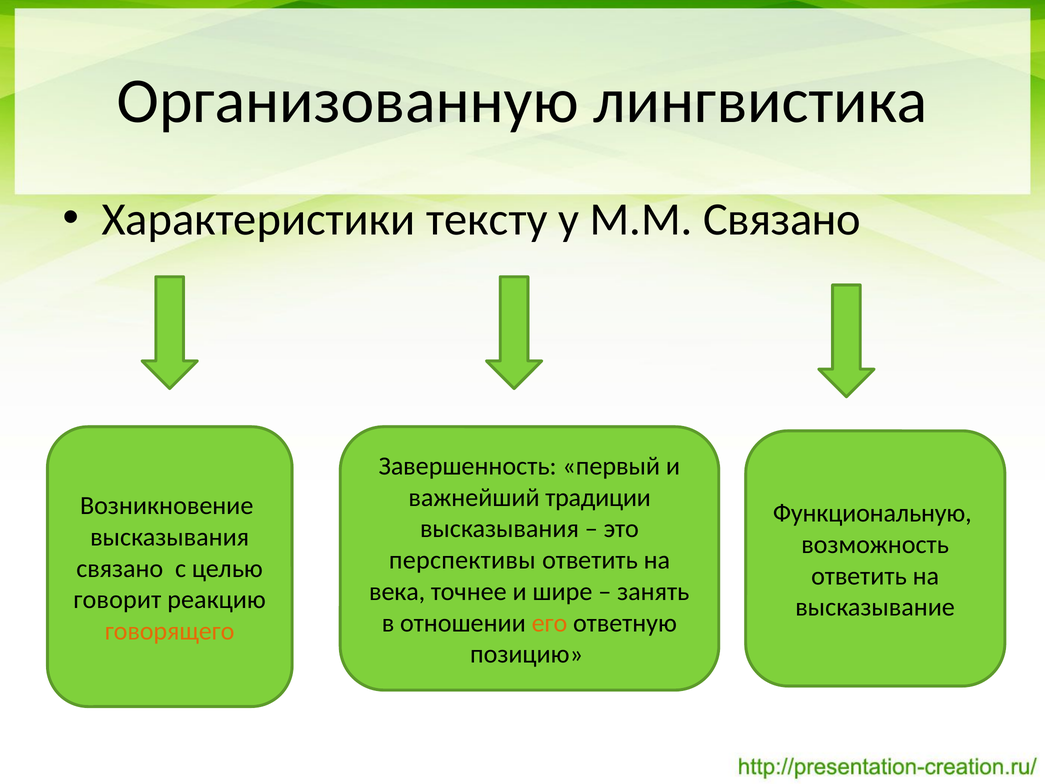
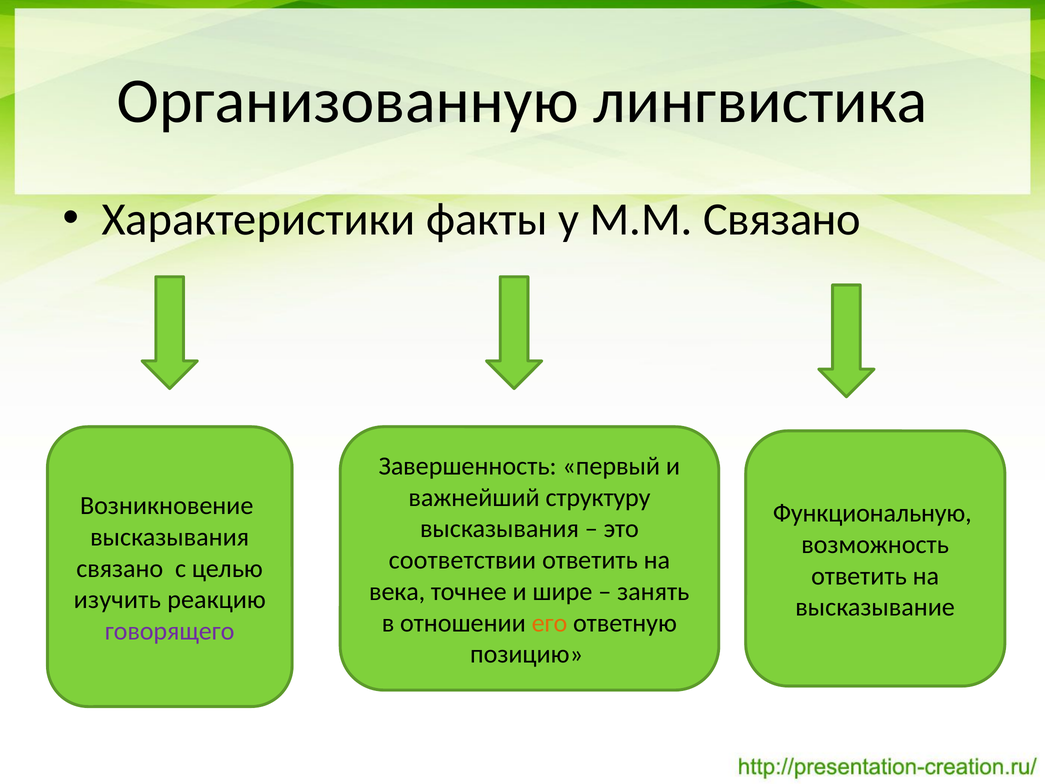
тексту: тексту -> факты (487, 219)
традиции: традиции -> структуру (598, 497)
перспективы: перспективы -> соответствии (462, 560)
говорит: говорит -> изучить (117, 600)
говорящего colour: orange -> purple (170, 631)
